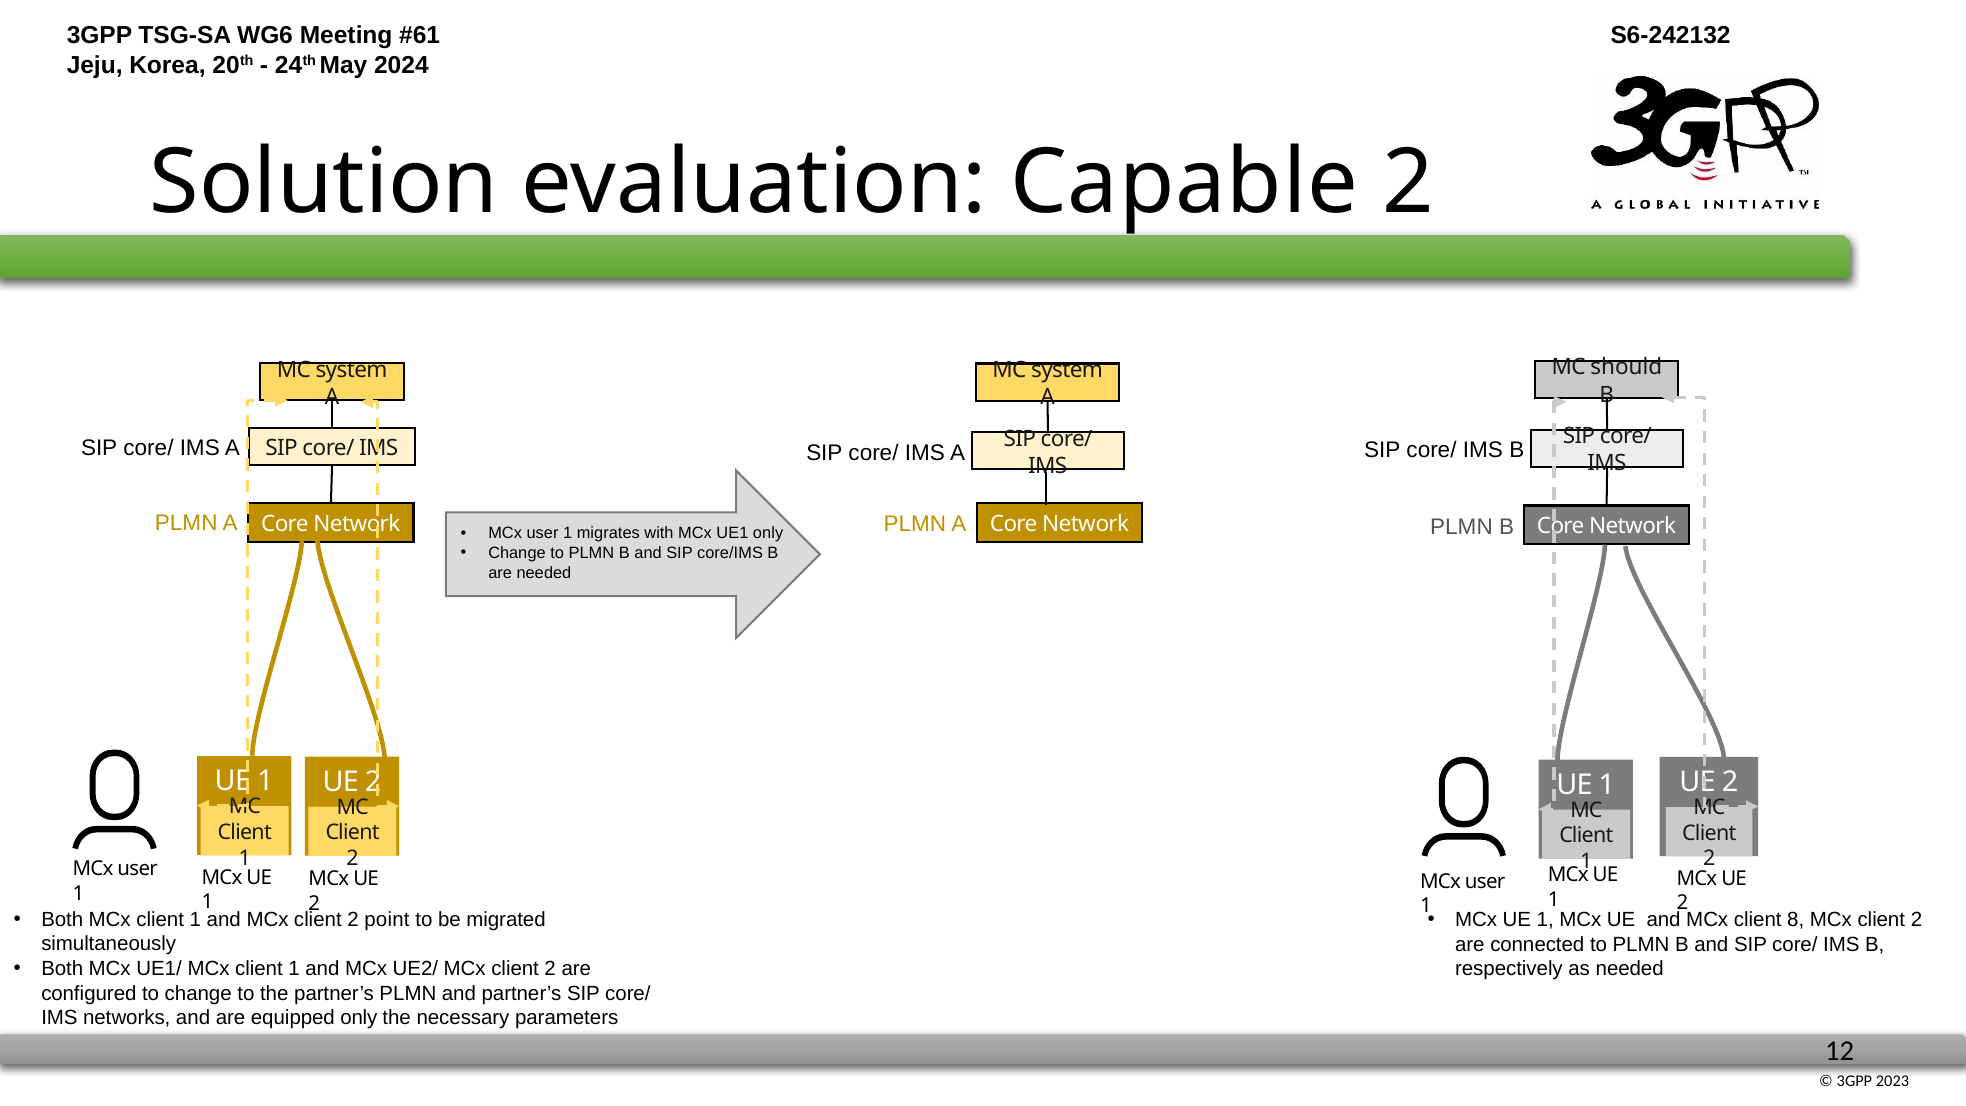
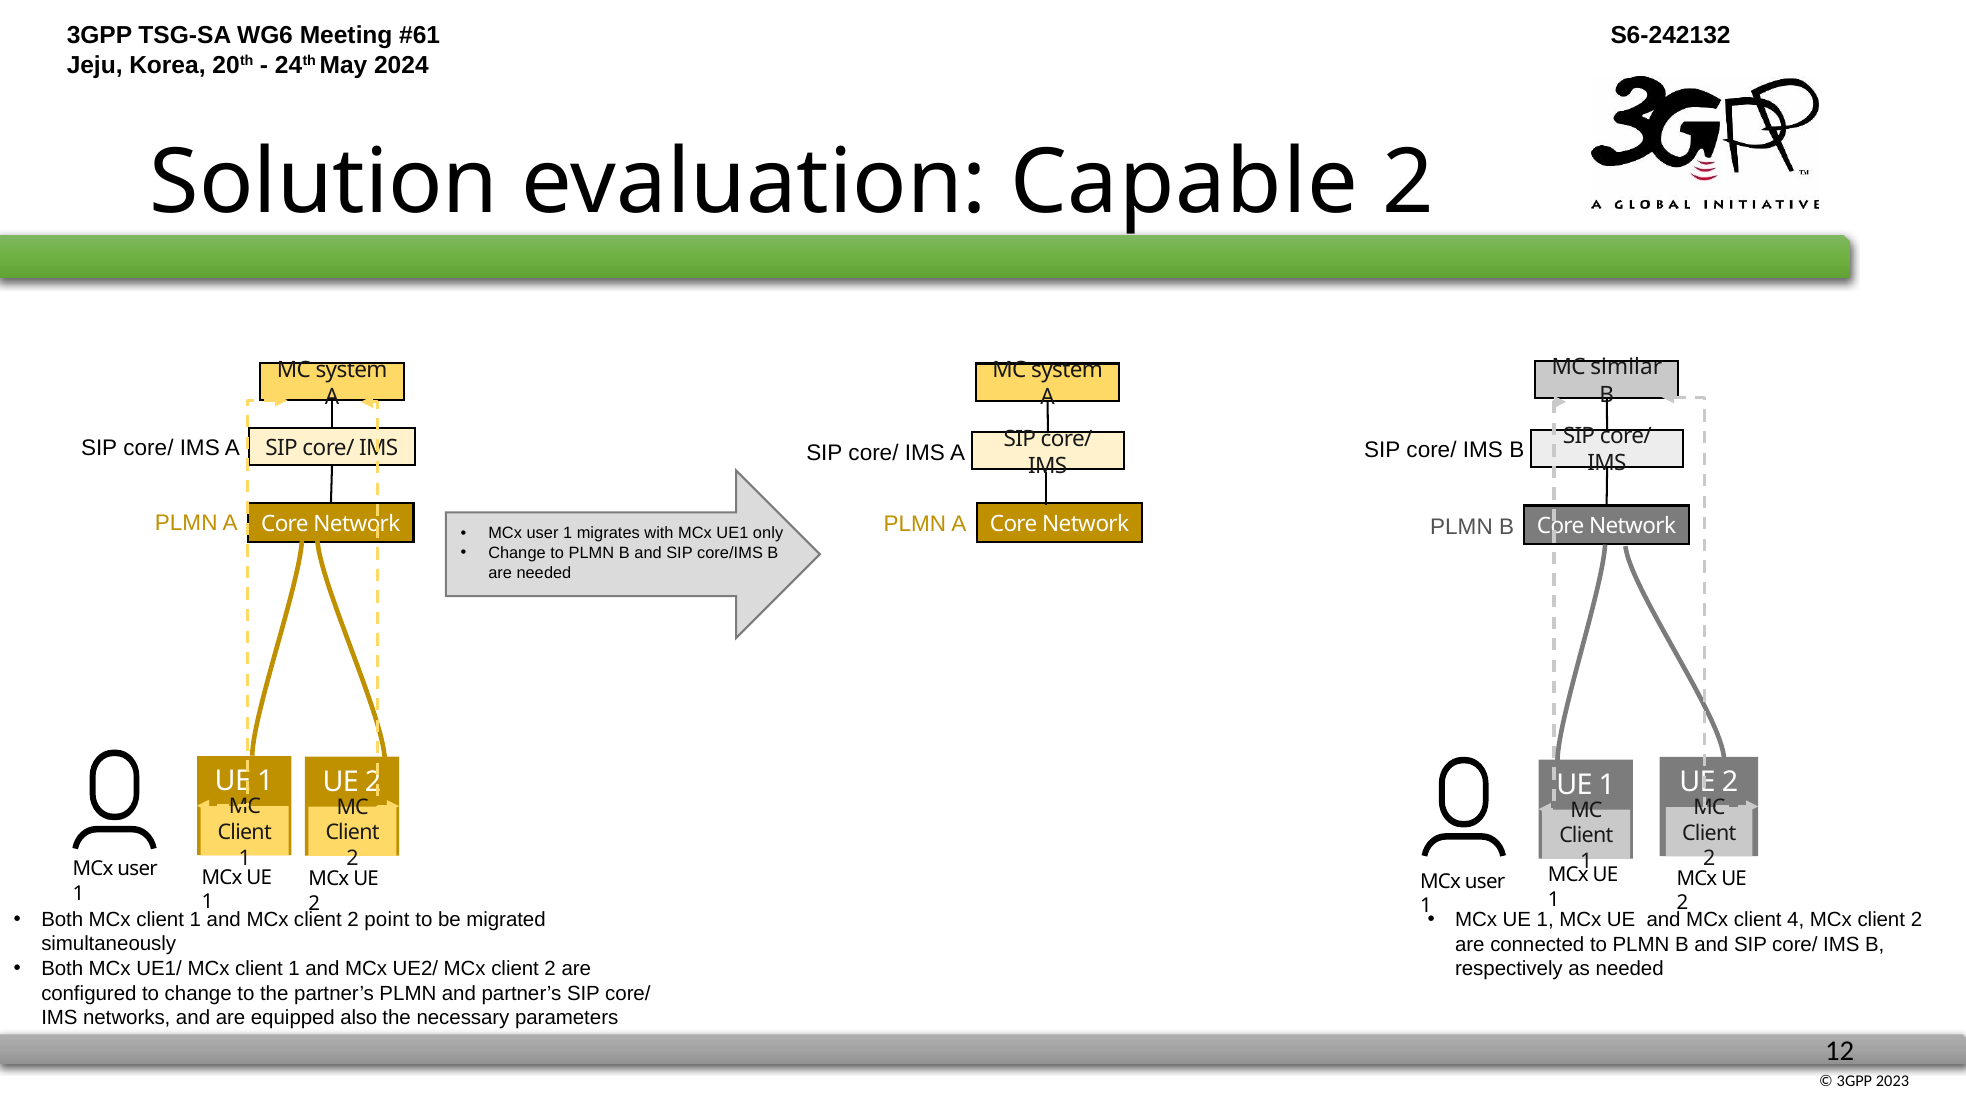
should: should -> similar (1626, 368)
8: 8 -> 4 (1796, 920)
equipped only: only -> also (359, 1018)
